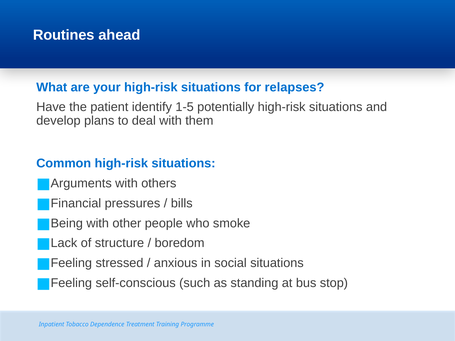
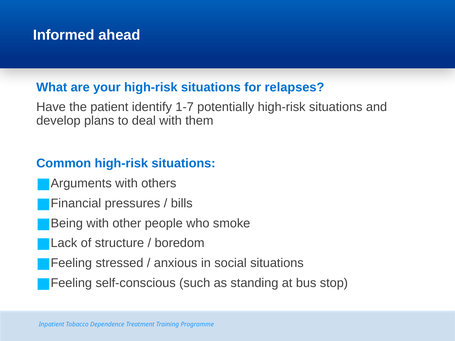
Routines: Routines -> Informed (64, 35)
1-5: 1-5 -> 1-7 (185, 107)
